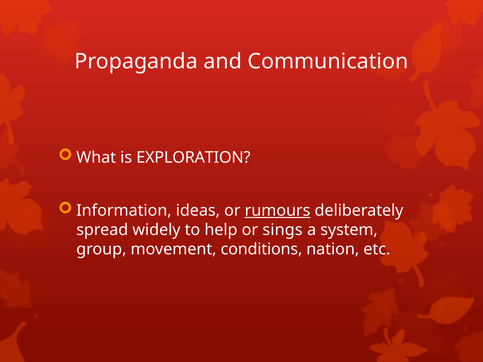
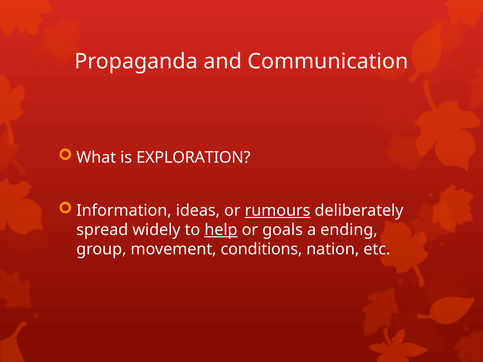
help underline: none -> present (221, 230)
sings: sings -> goals (283, 230)
system: system -> ending (349, 230)
